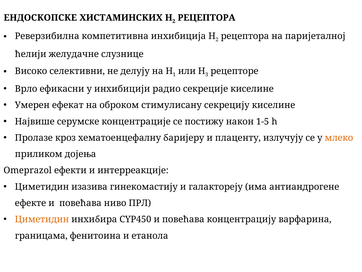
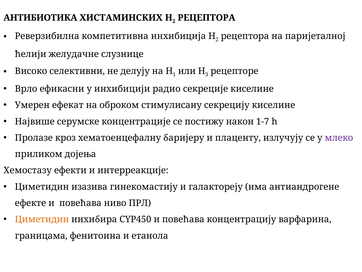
ЕНДОСКОПСКЕ: ЕНДОСКОПСКЕ -> АНТИБИОТИКА (40, 18)
1-5: 1-5 -> 1-7 (263, 121)
млеко colour: orange -> purple (339, 138)
Omeprazol: Omeprazol -> Хемостазу (28, 170)
